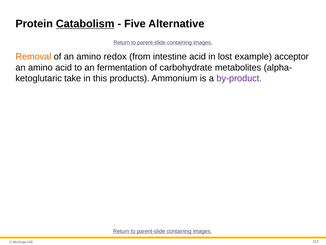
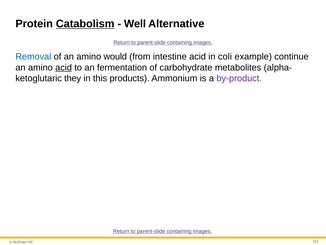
Five: Five -> Well (135, 24)
Removal colour: orange -> blue (33, 57)
redox: redox -> would (115, 57)
lost: lost -> coli (225, 57)
acceptor: acceptor -> continue (291, 57)
acid underline: none -> present (64, 67)
take: take -> they (73, 78)
